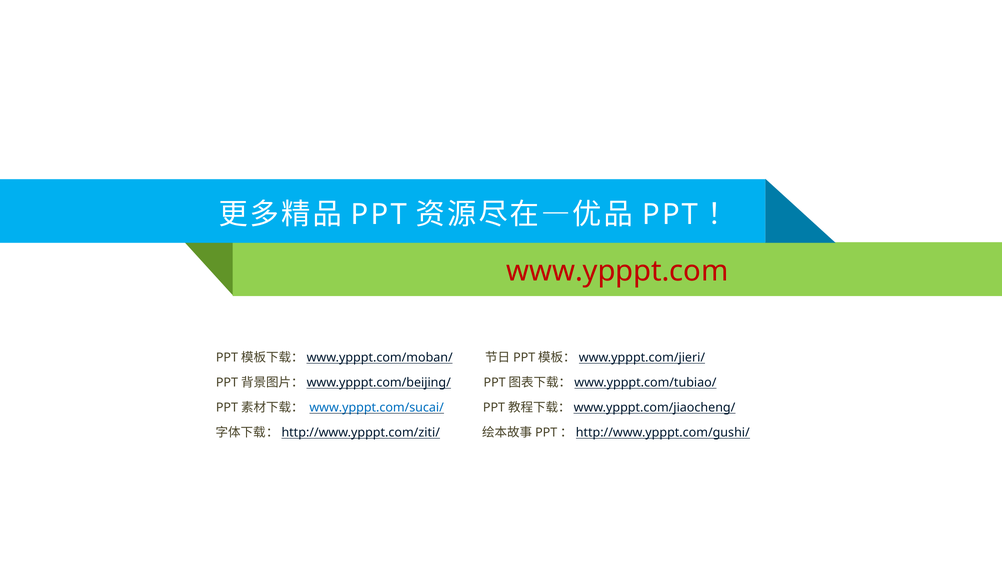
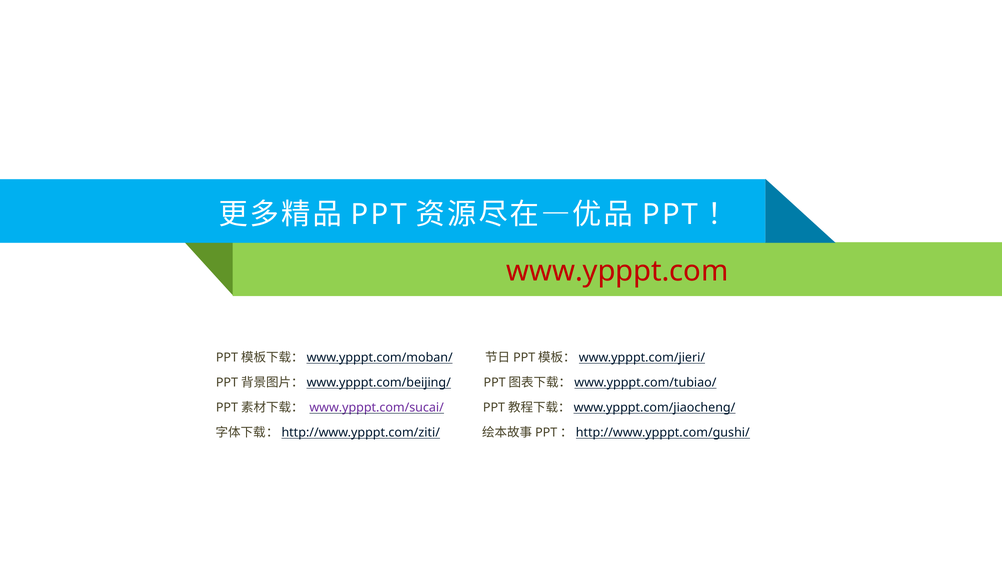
www.ypppt.com/sucai/ colour: blue -> purple (377, 408)
